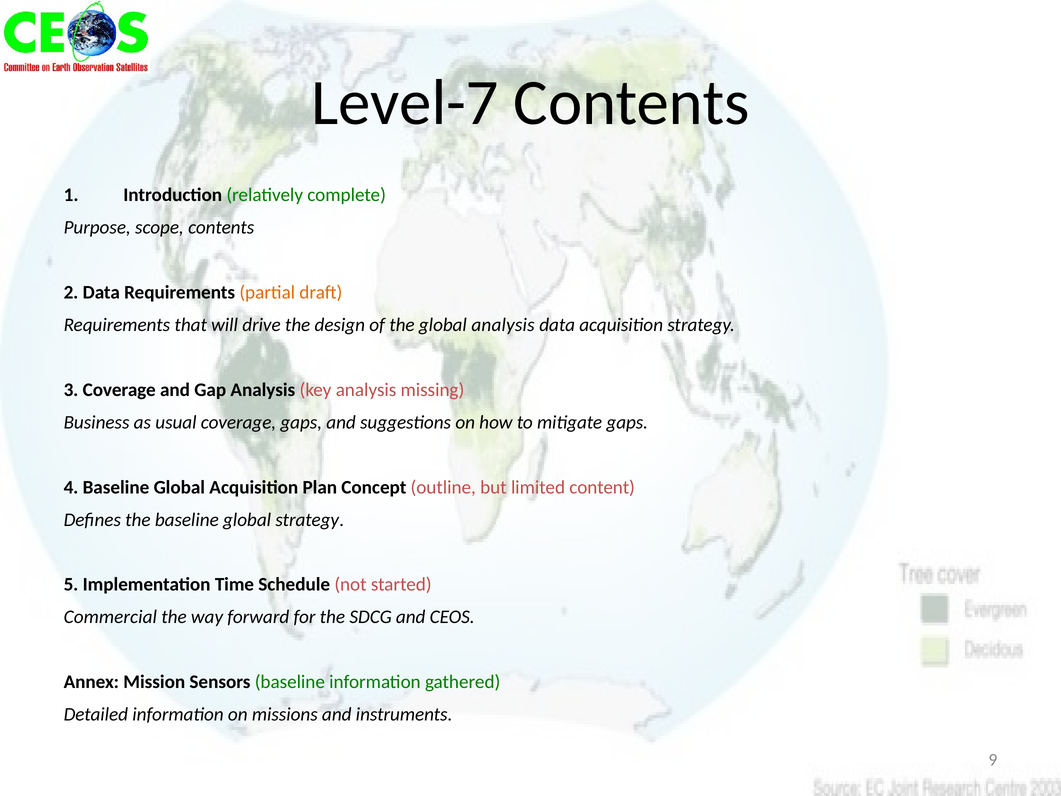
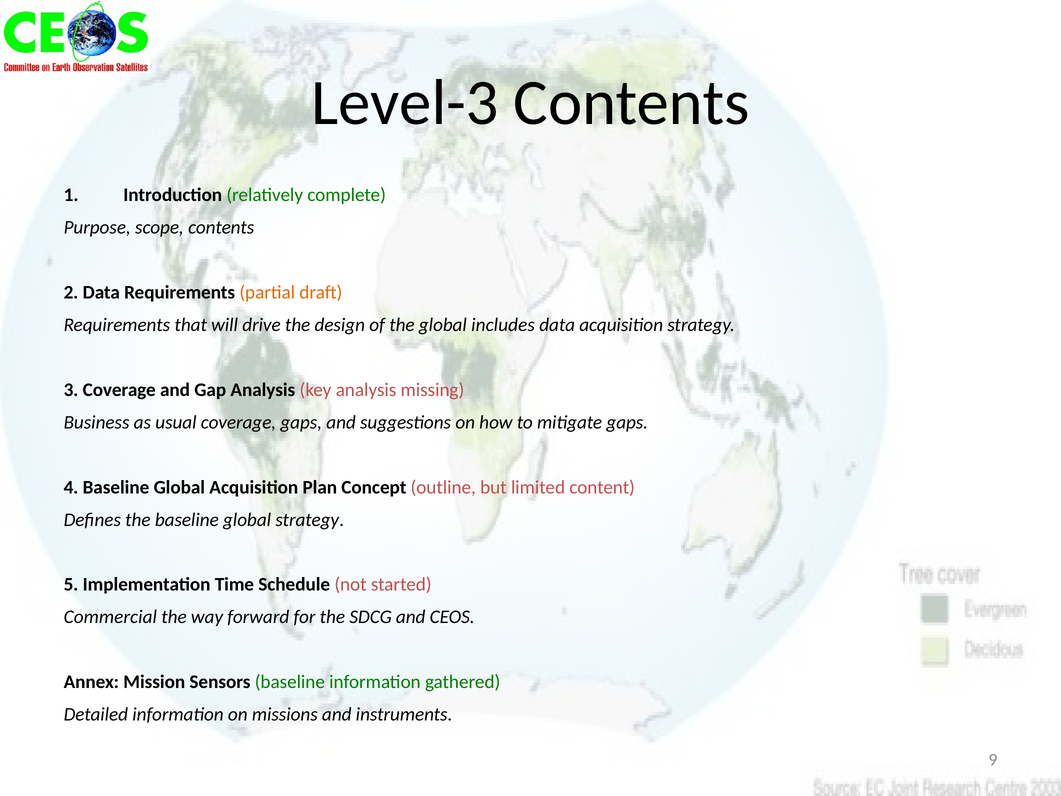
Level-7: Level-7 -> Level-3 (405, 103)
global analysis: analysis -> includes (503, 325)
